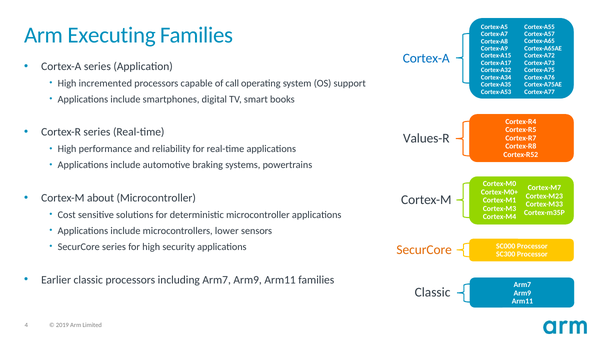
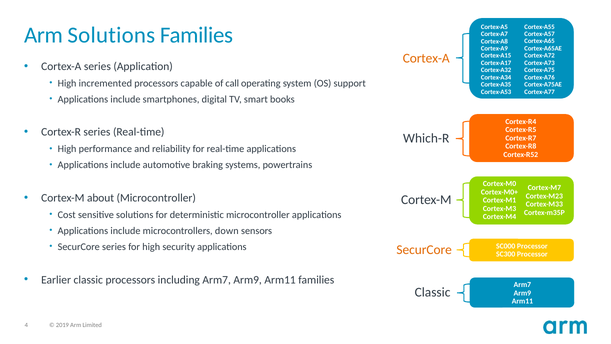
Arm Executing: Executing -> Solutions (111, 35)
Cortex-A colour: blue -> orange (426, 58)
Values-R: Values-R -> Which-R (426, 138)
lower: lower -> down (227, 230)
